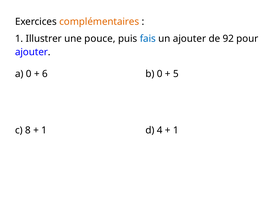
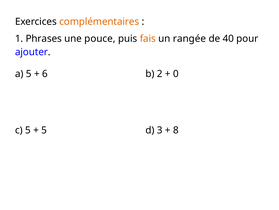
Illustrer: Illustrer -> Phrases (44, 38)
fais colour: blue -> orange (148, 38)
un ajouter: ajouter -> rangée (189, 38)
92: 92 -> 40 (228, 38)
a 0: 0 -> 5 (29, 74)
b 0: 0 -> 2 (160, 74)
5: 5 -> 0 (176, 74)
c 8: 8 -> 5 (28, 130)
1: 1 -> 5 (44, 130)
4: 4 -> 3 (160, 130)
1: 1 -> 8 (176, 130)
